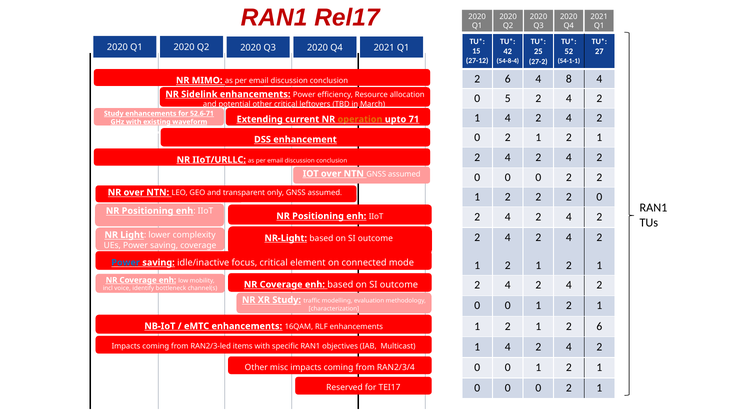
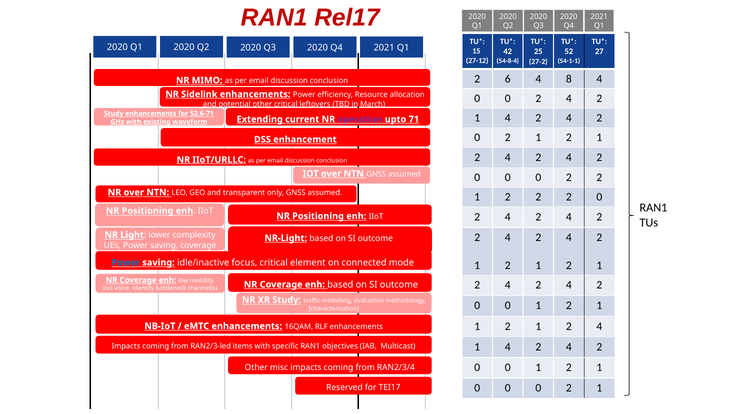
5: 5 -> 0 (508, 98)
operation colour: orange -> purple (360, 119)
6: 6 -> 4 (599, 326)
